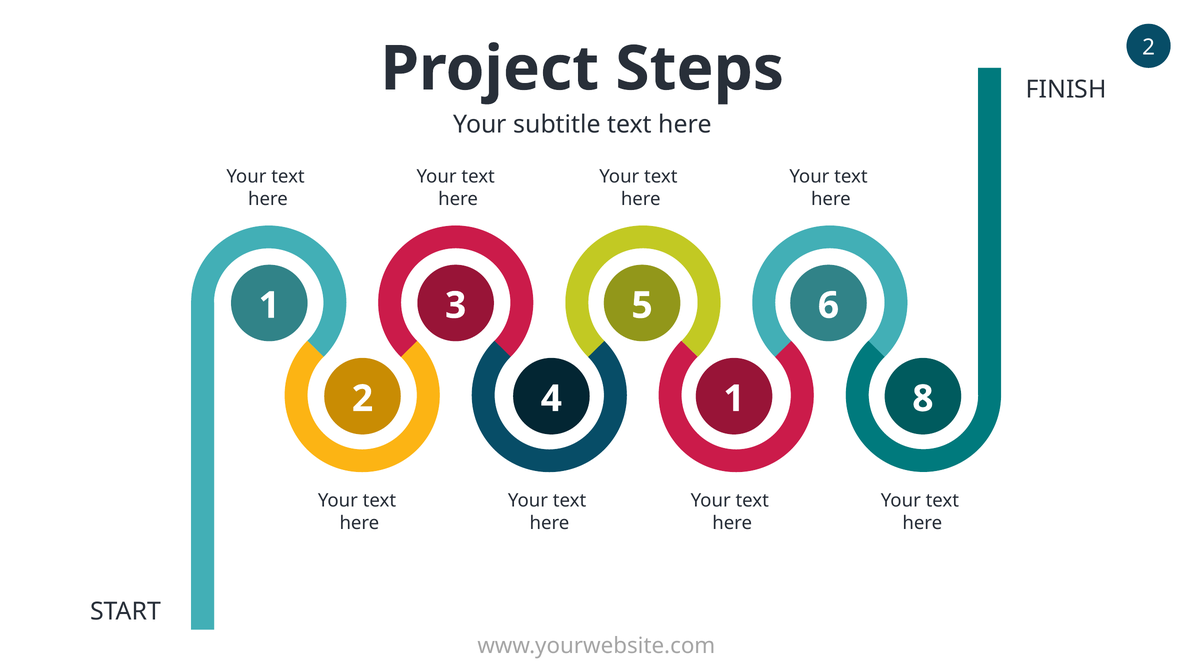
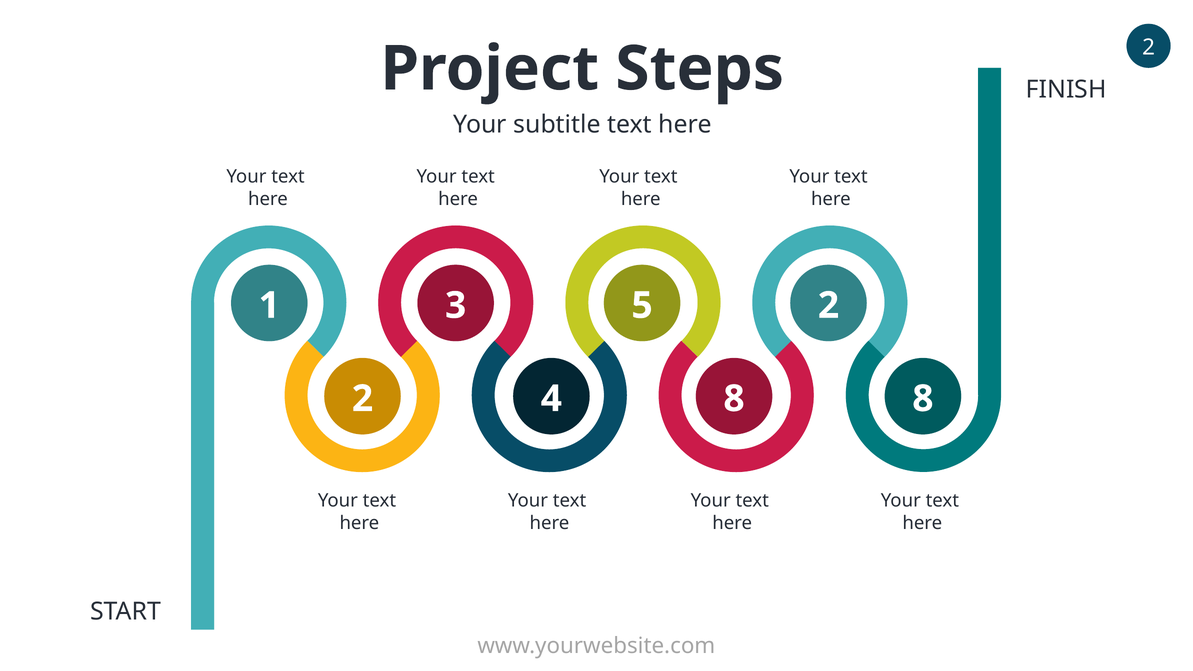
1 6: 6 -> 2 (828, 306)
4 1: 1 -> 8 (734, 399)
